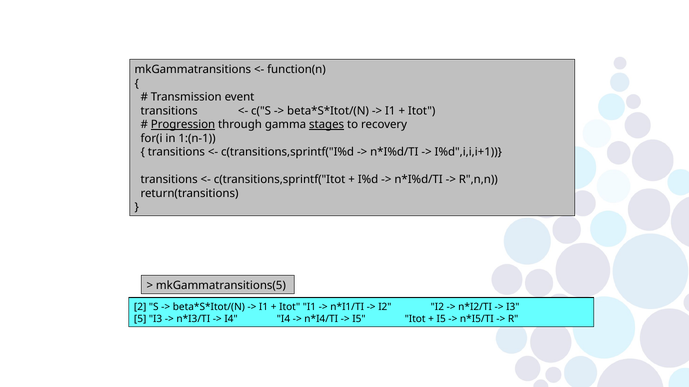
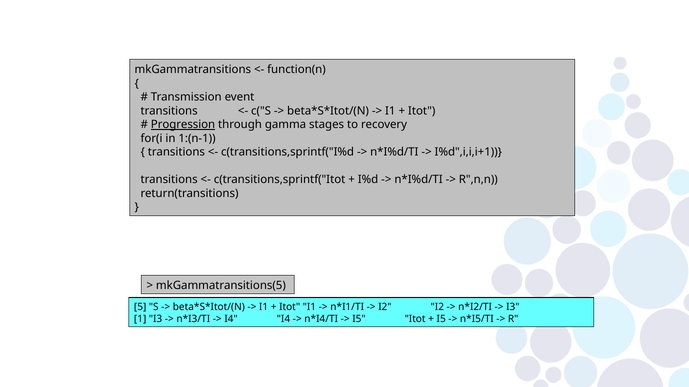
stages underline: present -> none (327, 125)
2: 2 -> 5 (140, 307)
5: 5 -> 1 (140, 319)
